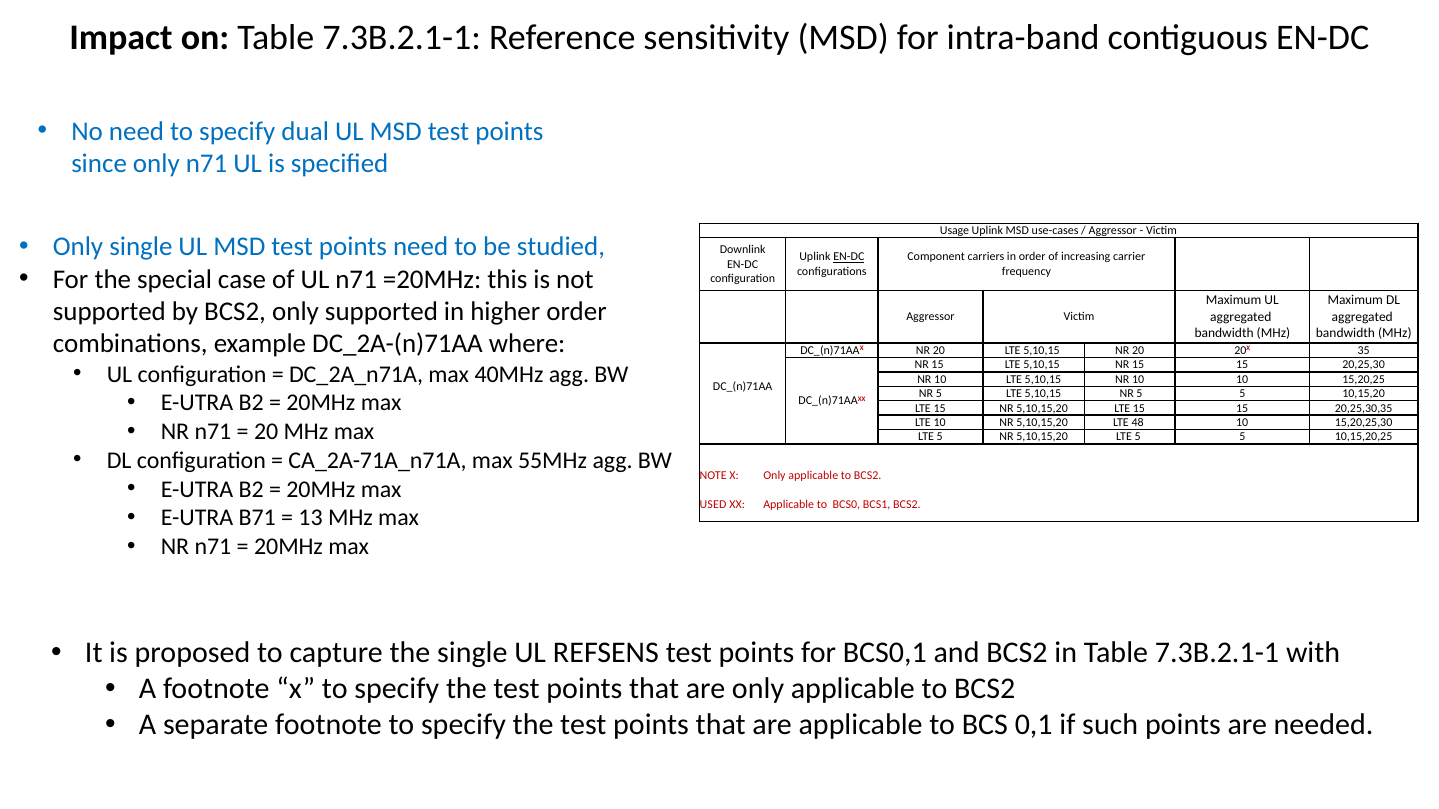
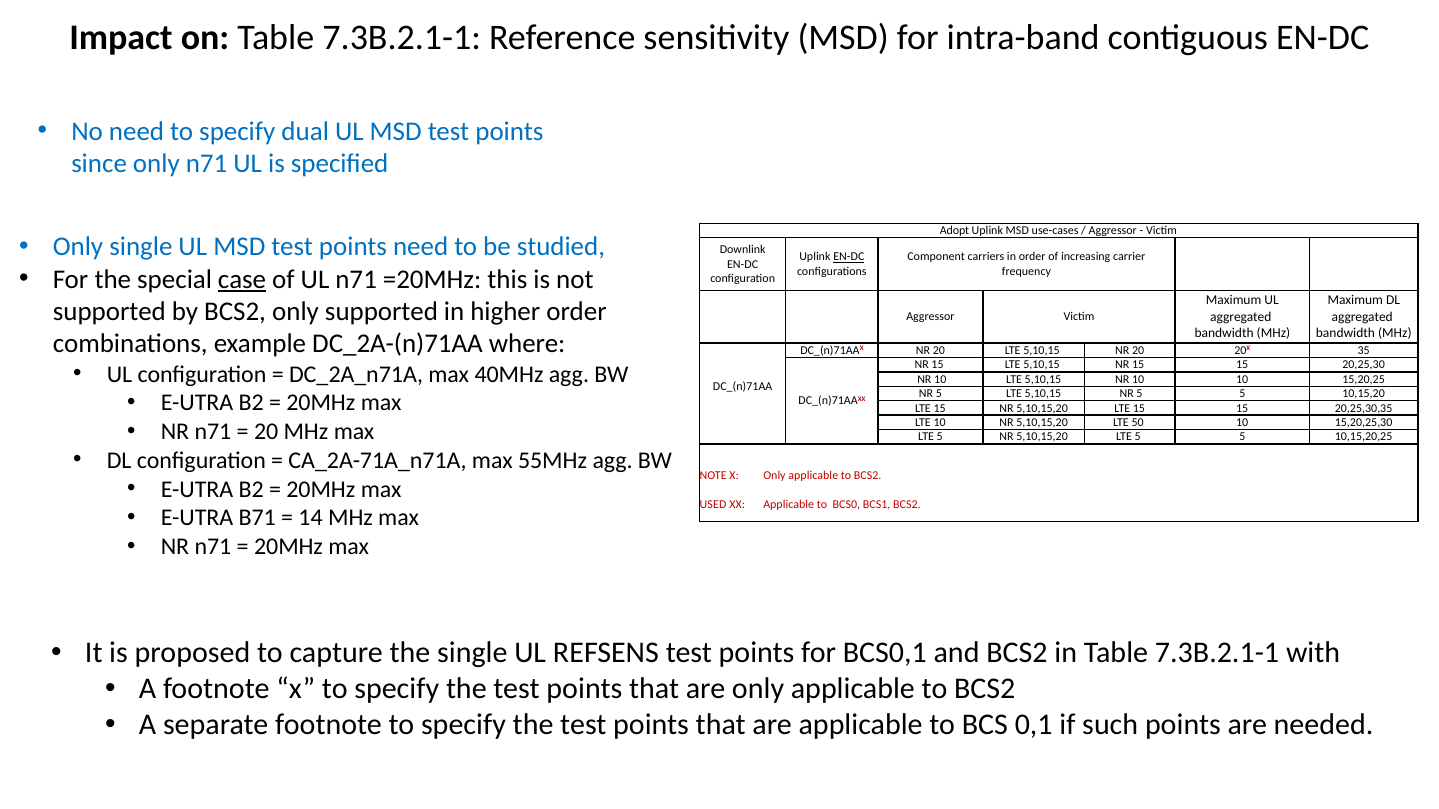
Usage: Usage -> Adopt (955, 231)
case underline: none -> present (242, 279)
48: 48 -> 50 (1138, 423)
13: 13 -> 14 (311, 518)
